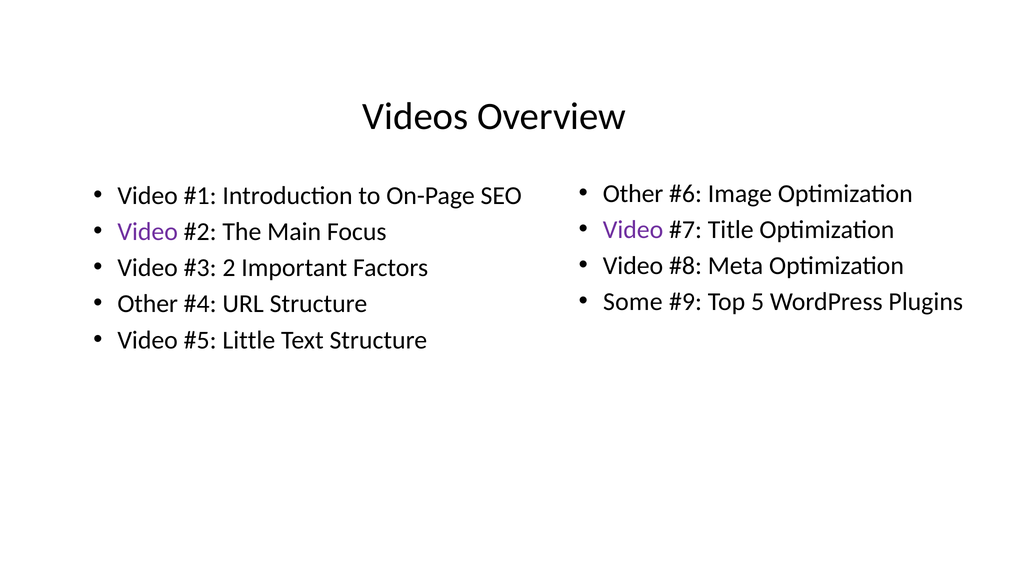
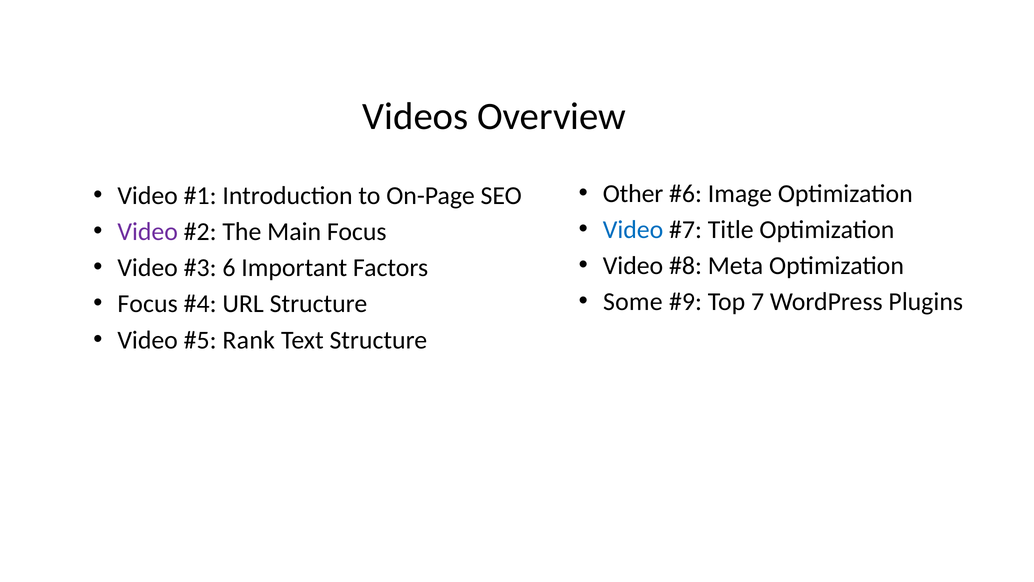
Video colour: purple -> blue (633, 230)
2: 2 -> 6 (229, 268)
5: 5 -> 7 (758, 302)
Other: Other -> Focus (148, 304)
Little: Little -> Rank (249, 340)
